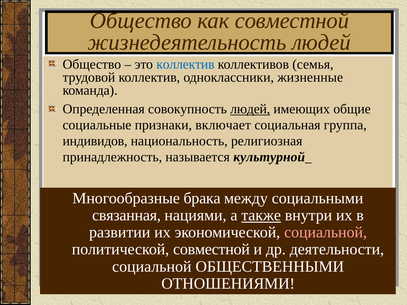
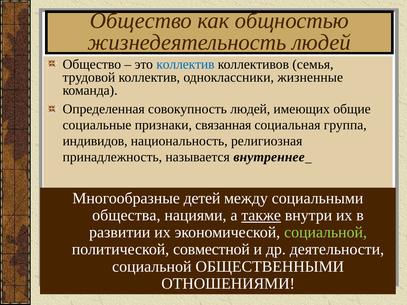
как совместной: совместной -> общностью (292, 21)
людей underline: present -> none (250, 109)
включает: включает -> связанная (223, 125)
культурной: культурной -> внутреннее (269, 157)
брака: брака -> детей (202, 198)
связанная: связанная -> общества (126, 215)
социальной colour: pink -> light green (326, 233)
